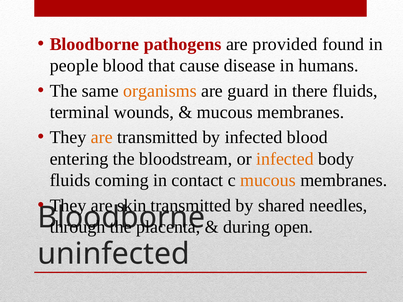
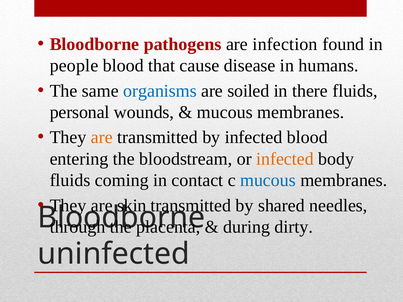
provided: provided -> infection (285, 44)
organisms colour: orange -> blue (160, 91)
guard: guard -> soiled (248, 91)
terminal: terminal -> personal (80, 112)
mucous colour: orange -> blue (268, 181)
open: open -> dirty (294, 227)
